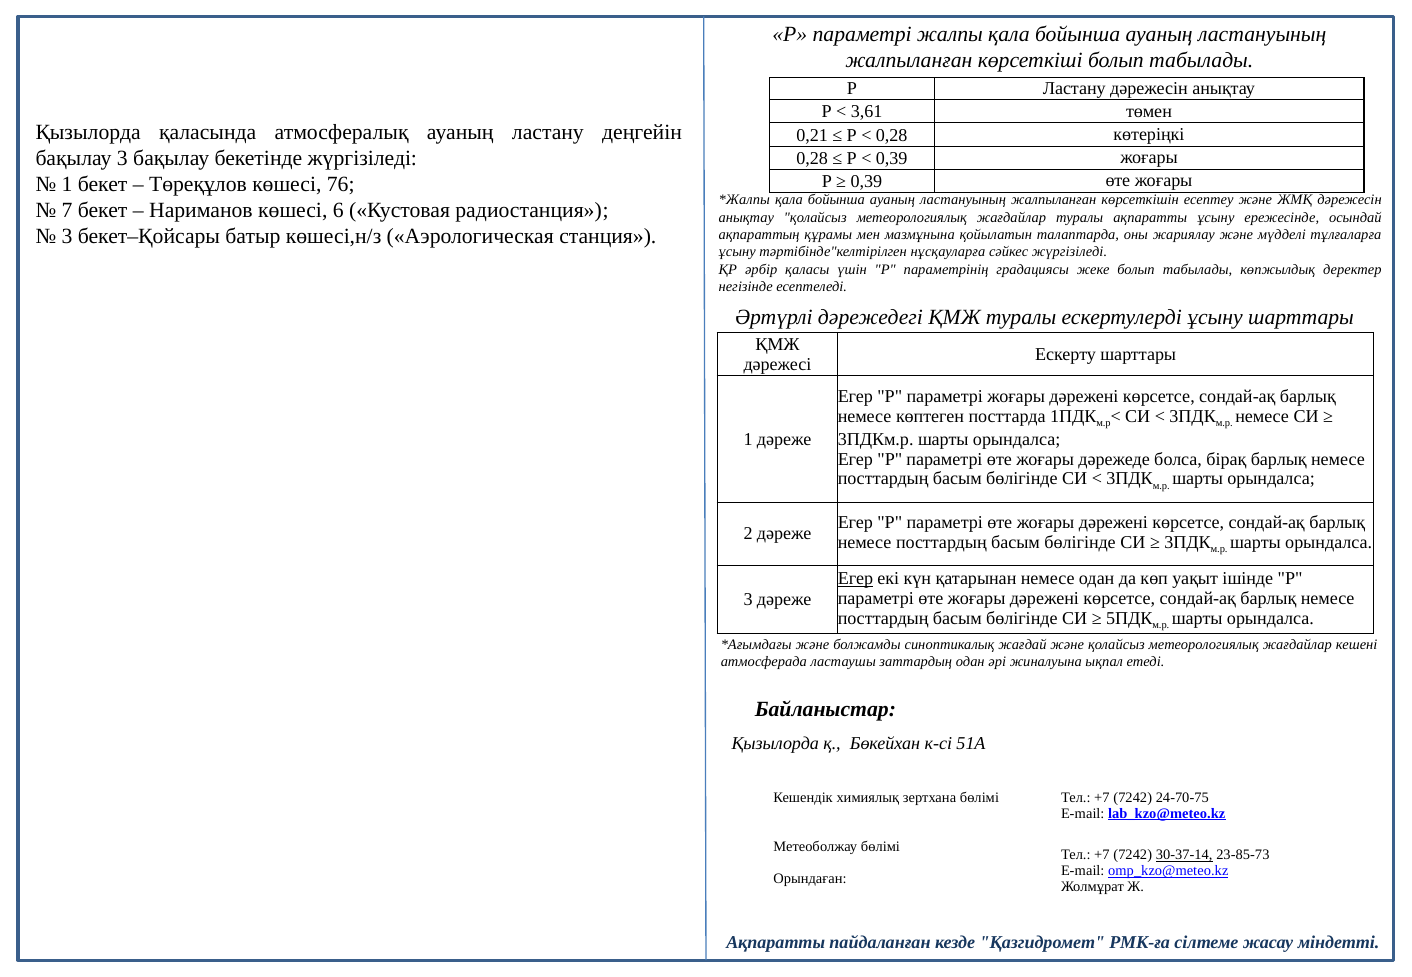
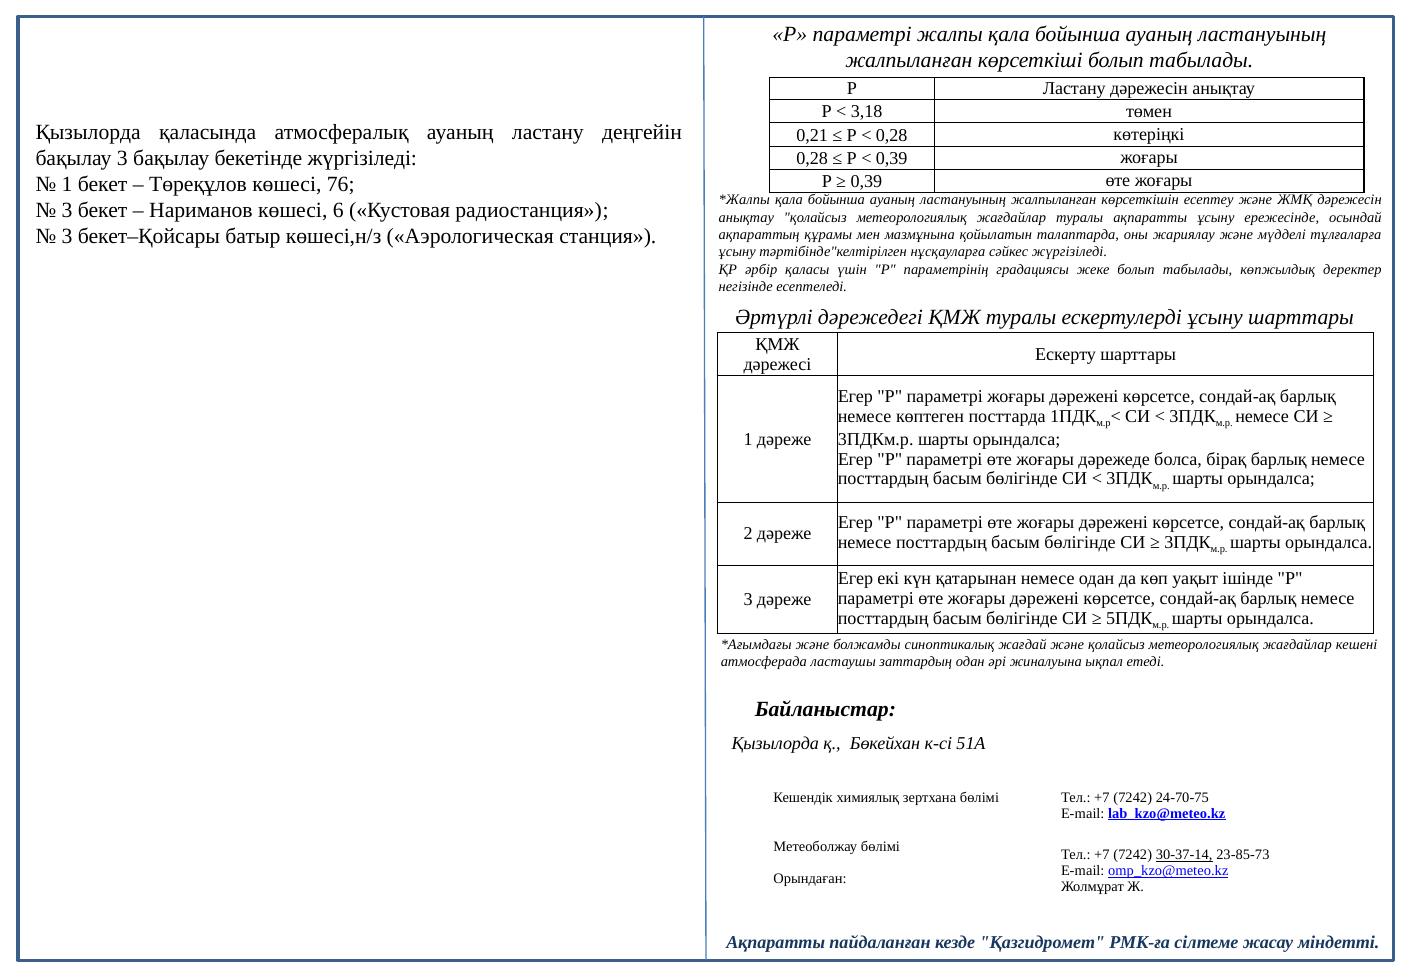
3,61: 3,61 -> 3,18 (867, 112)
7: 7 -> 3 (67, 211)
Егер underline: present -> none (855, 579)
